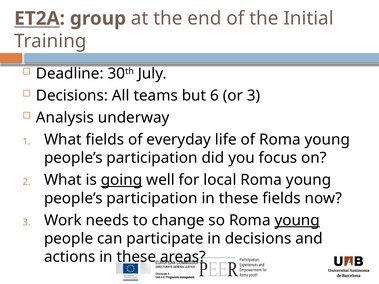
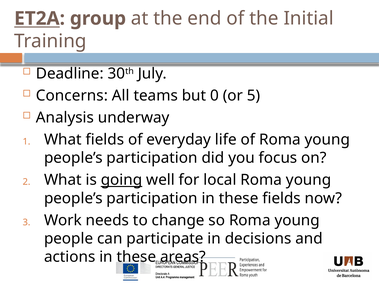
Decisions: Decisions -> Concerns (72, 96)
6: 6 -> 0 (215, 96)
or 3: 3 -> 5 (254, 96)
young underline: present -> none (297, 220)
